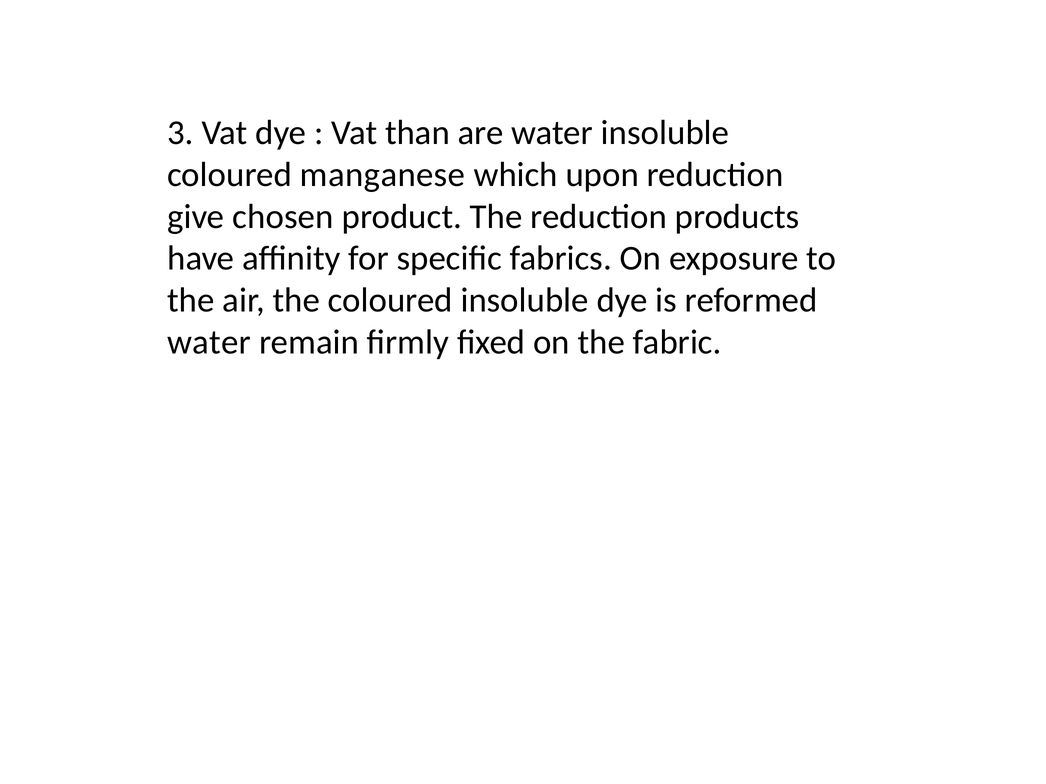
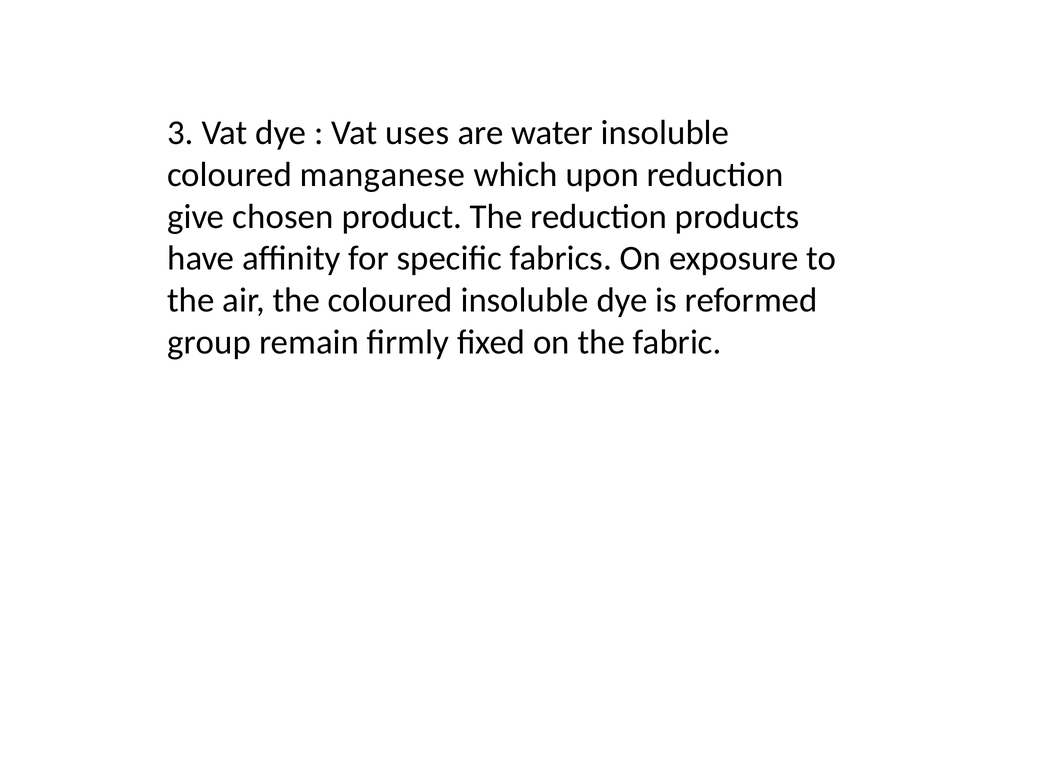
than: than -> uses (417, 133)
water: water -> group (209, 342)
